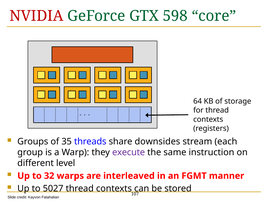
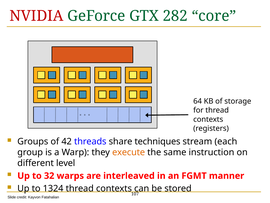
598: 598 -> 282 (175, 16)
35: 35 -> 42 (67, 141)
downsides: downsides -> techniques (157, 141)
execute colour: purple -> orange (129, 152)
5027: 5027 -> 1324 (53, 188)
